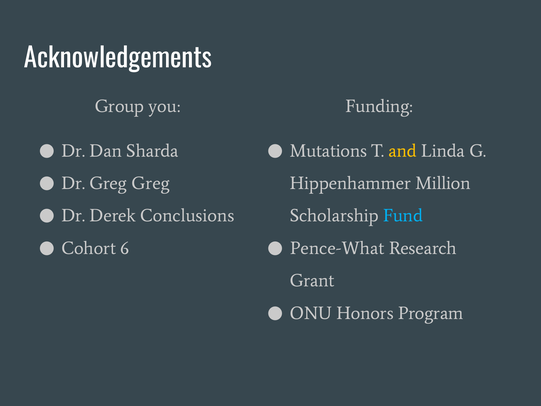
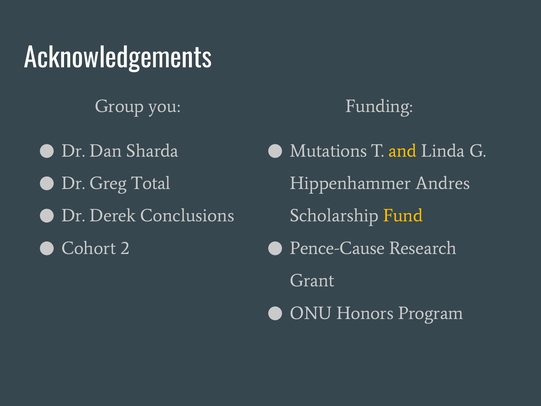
Greg Greg: Greg -> Total (151, 183)
Million: Million -> Andres (443, 183)
Fund colour: light blue -> yellow (403, 216)
6: 6 -> 2 (125, 248)
Pence-What: Pence-What -> Pence-Cause (337, 248)
